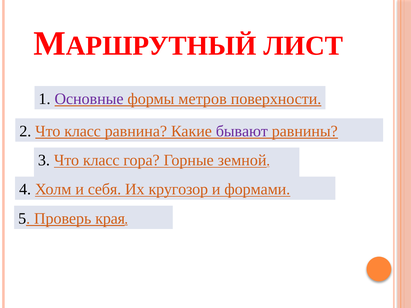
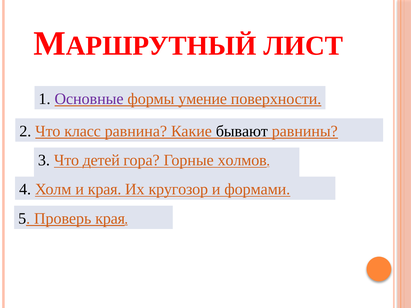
метров: метров -> умение (203, 99)
бывают colour: purple -> black (242, 131)
3 Что класс: класс -> детей (101, 160)
земной: земной -> холмов (242, 160)
и себя: себя -> края (105, 189)
